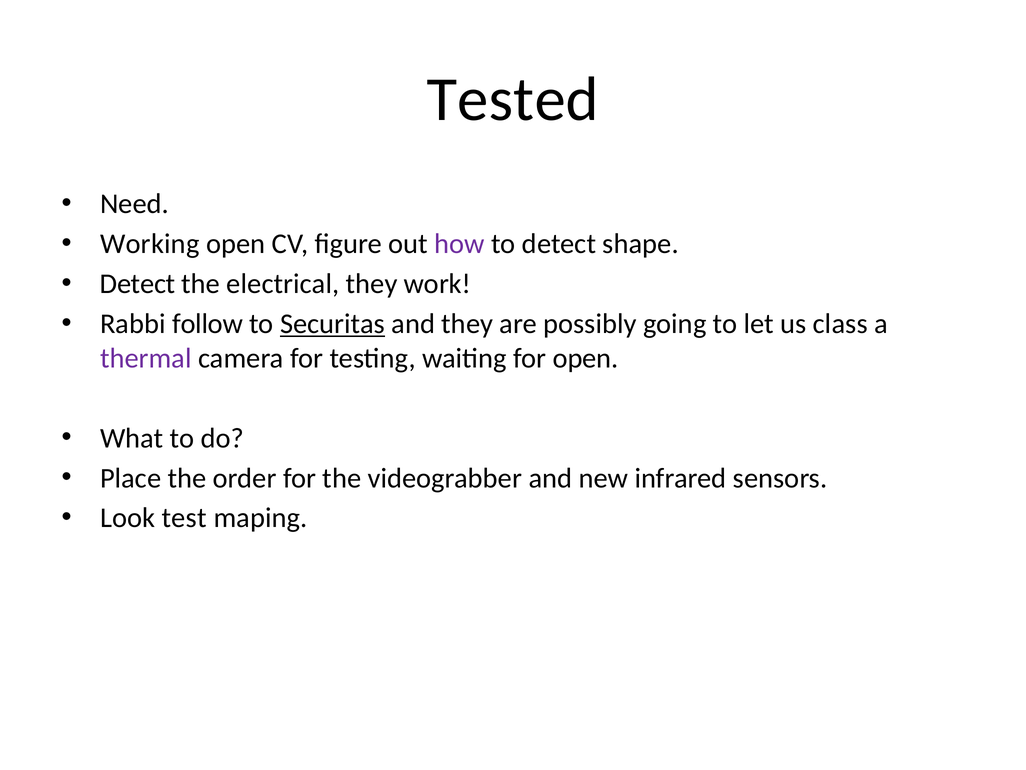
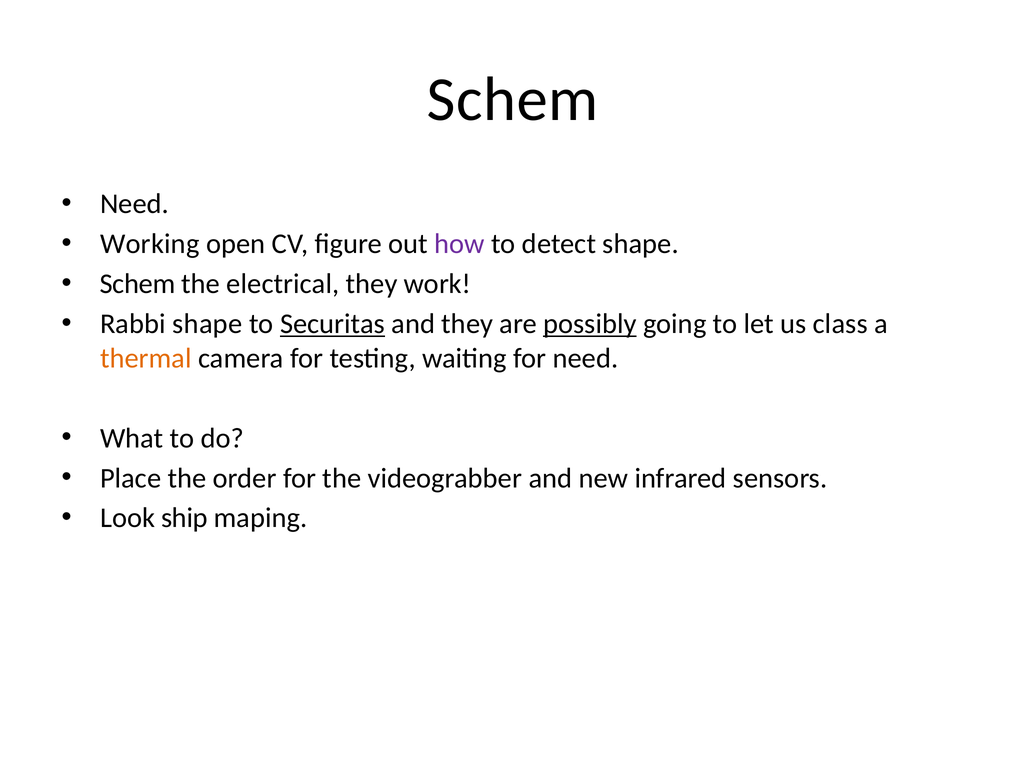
Tested: Tested -> Schem (513, 99)
Detect: Detect -> Schem (138, 284)
Rabbi follow: follow -> shape (207, 324)
possibly underline: none -> present (590, 324)
thermal colour: purple -> orange (146, 358)
for open: open -> need (586, 358)
test: test -> ship (184, 518)
